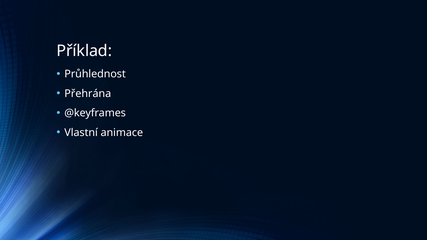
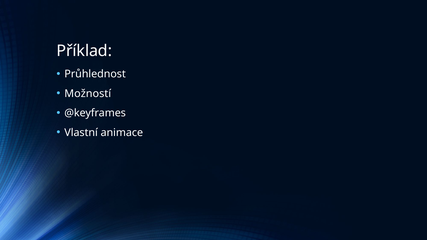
Přehrána: Přehrána -> Možností (88, 94)
